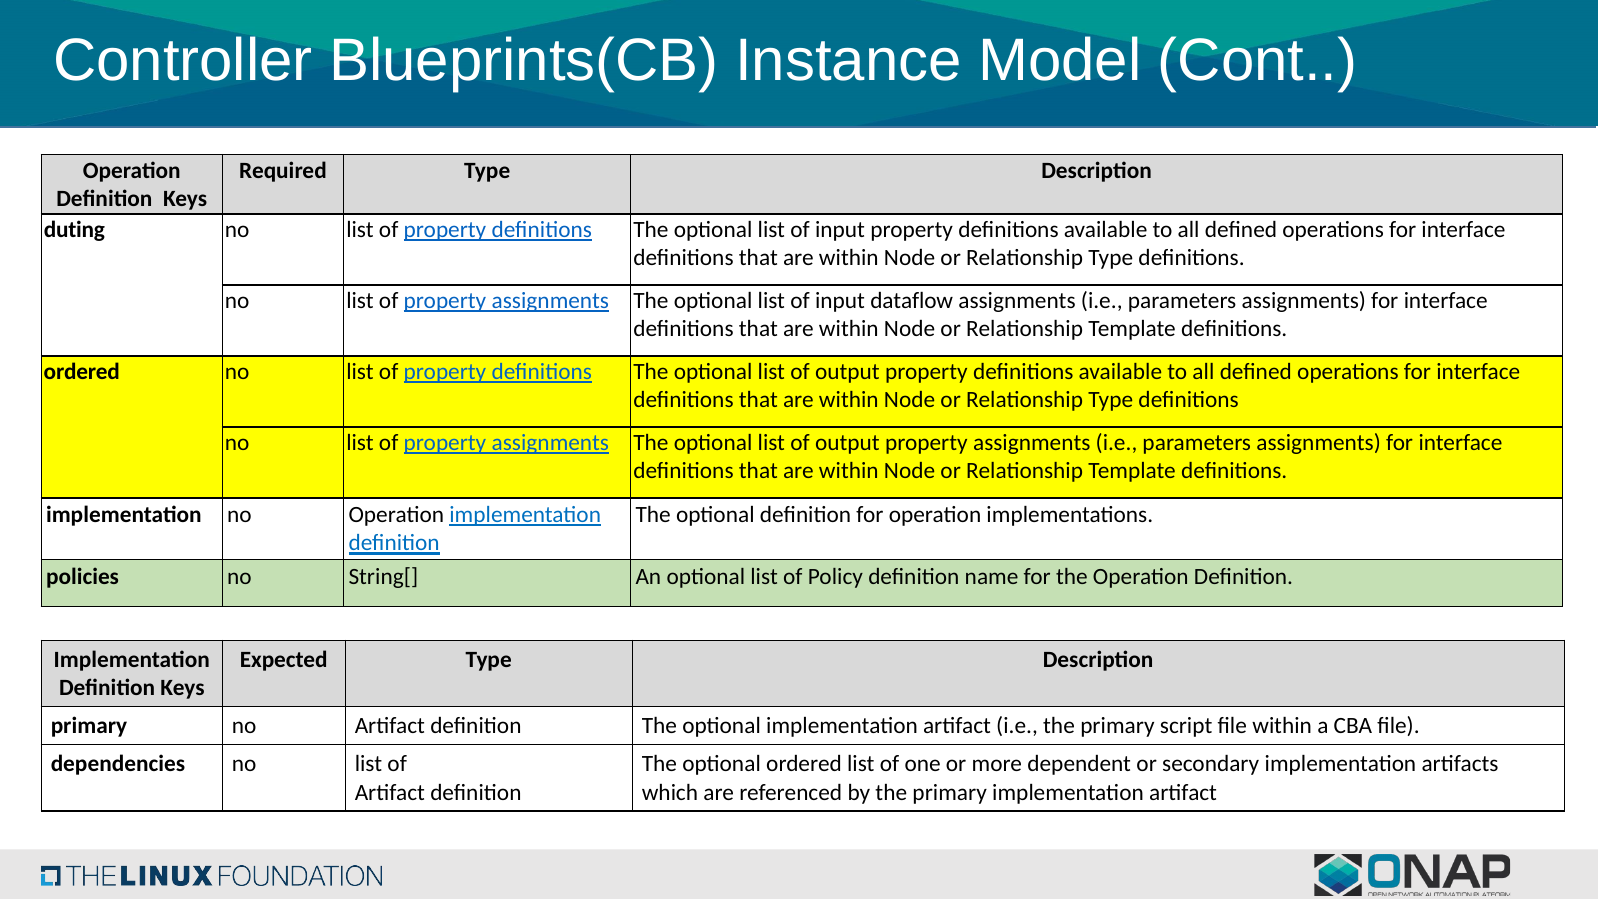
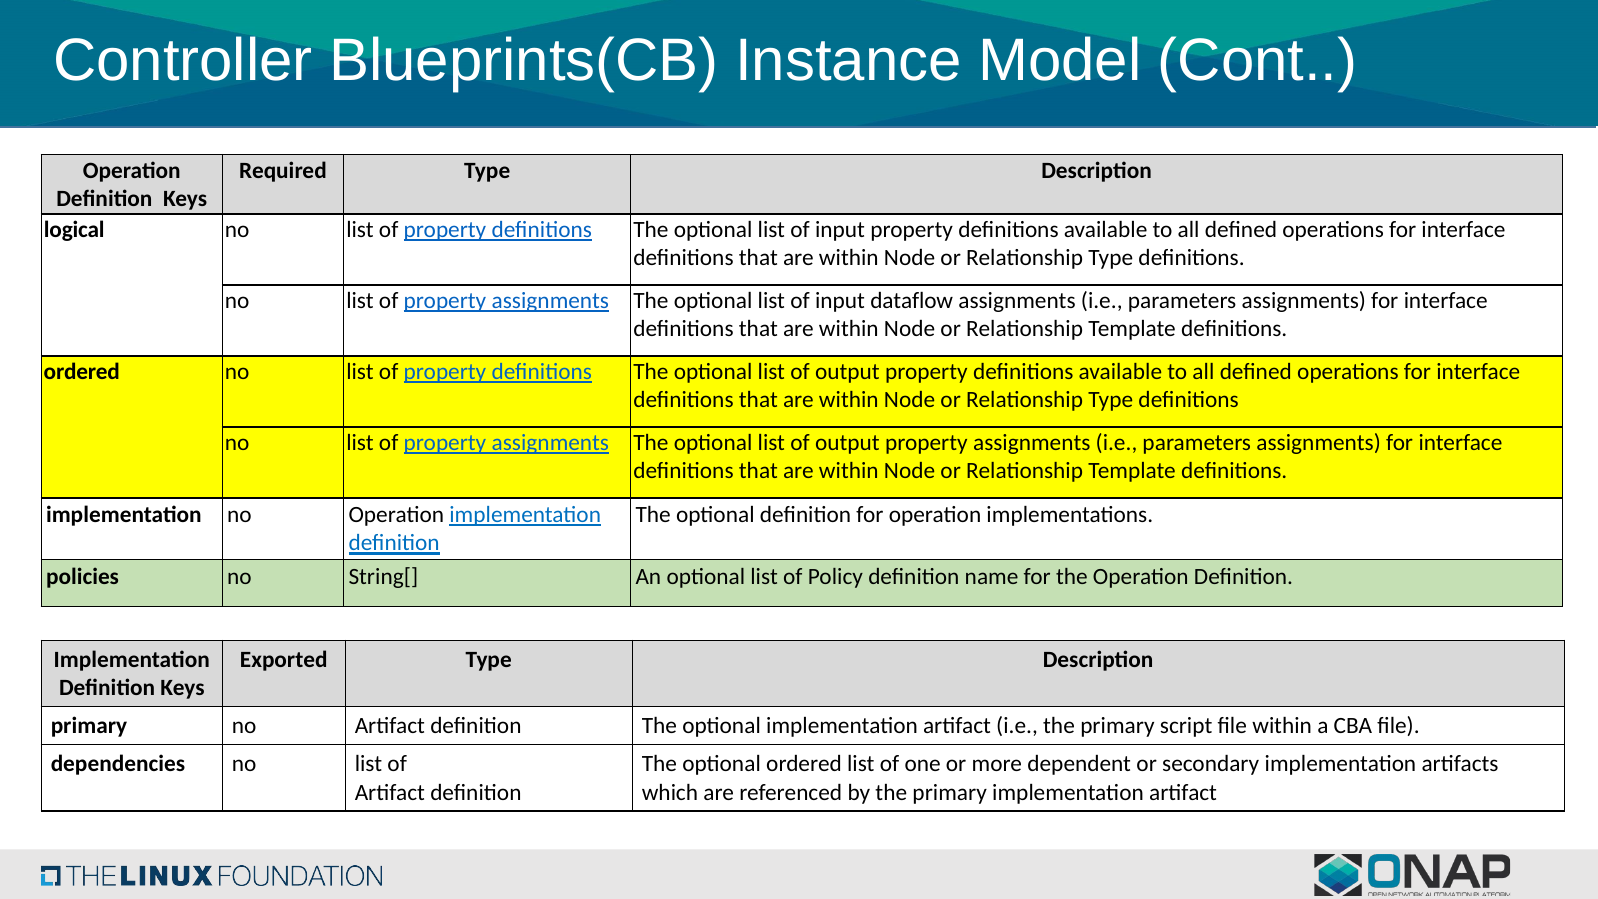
duting: duting -> logical (74, 230)
Expected: Expected -> Exported (284, 660)
